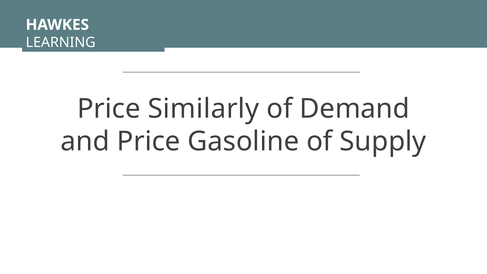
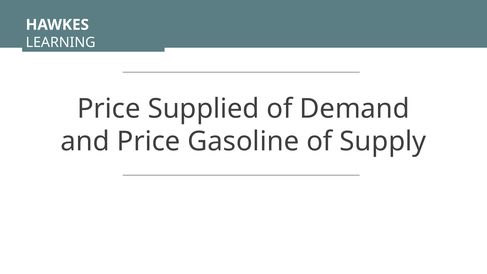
Similarly: Similarly -> Supplied (204, 109)
